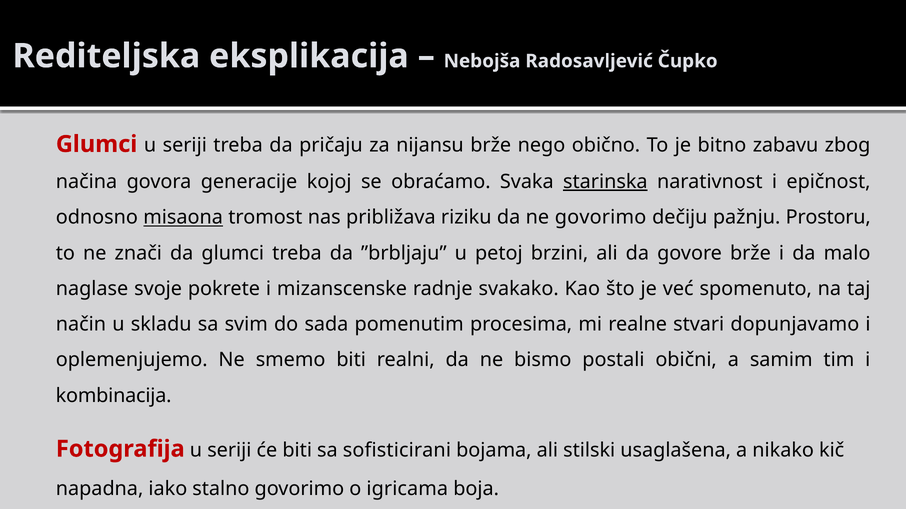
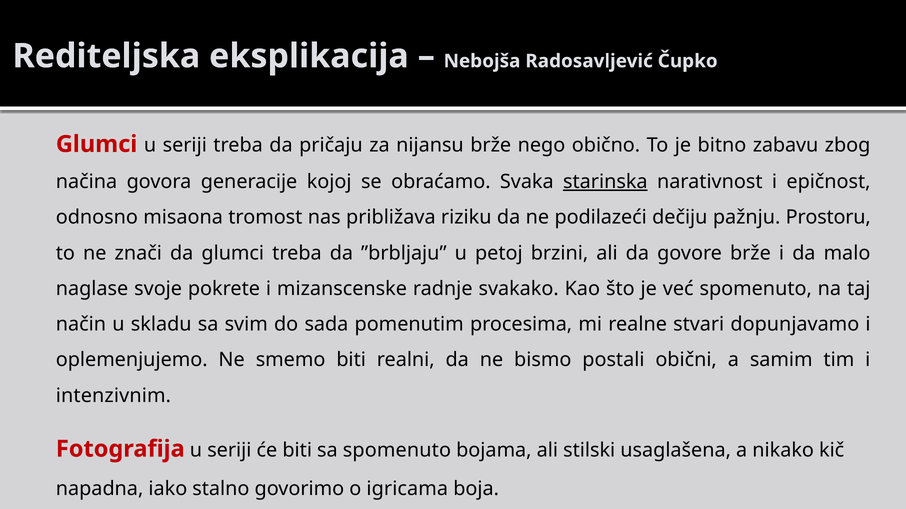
misaona underline: present -> none (183, 218)
ne govorimo: govorimo -> podilazeći (601, 218)
kombinacija: kombinacija -> intenzivnim (113, 396)
sa sofisticirani: sofisticirani -> spomenuto (397, 451)
